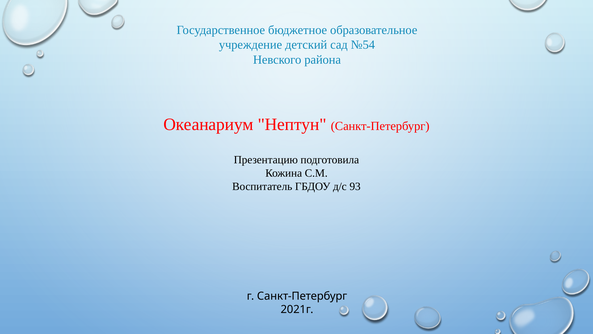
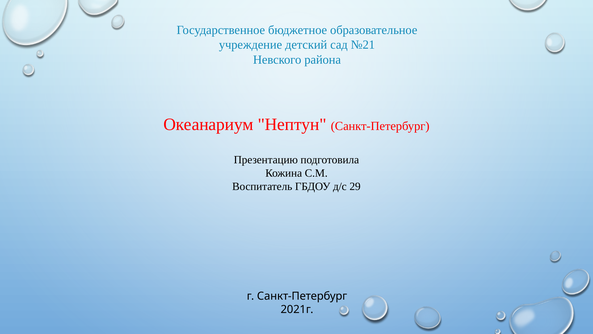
№54: №54 -> №21 (363, 45)
93: 93 -> 29 (355, 186)
